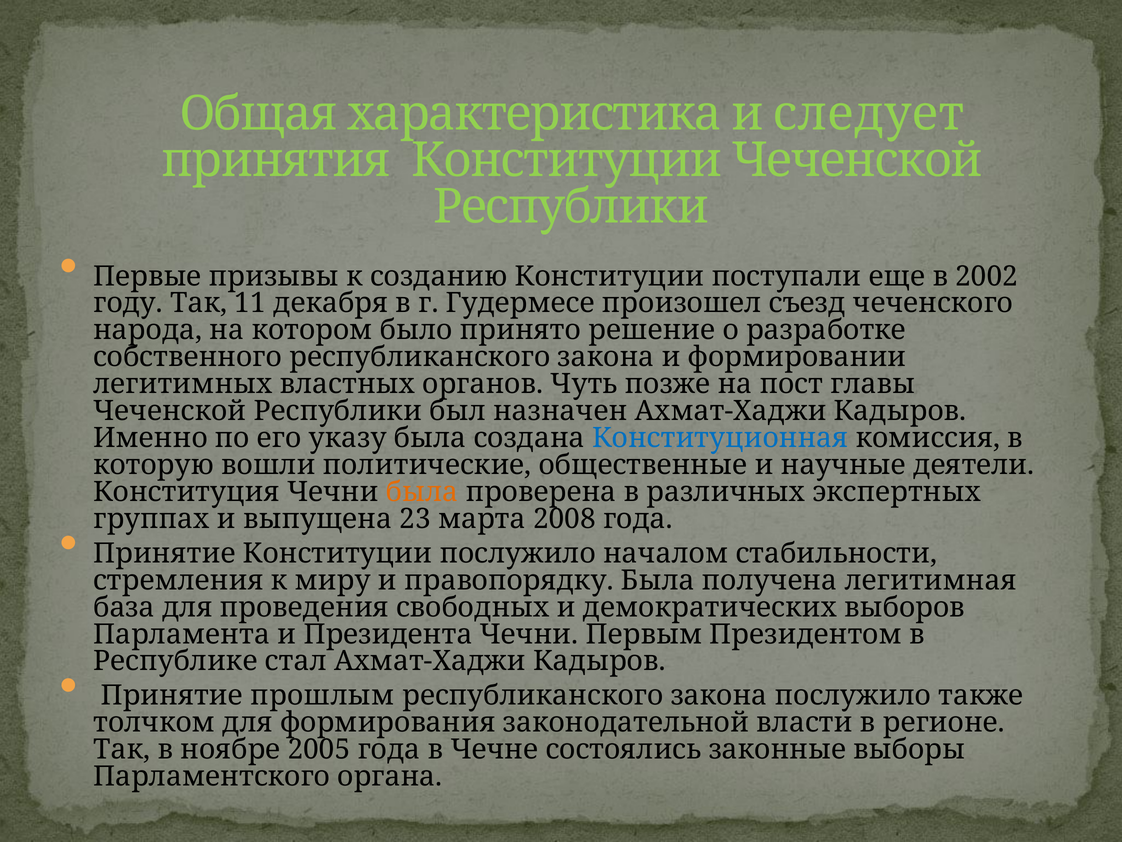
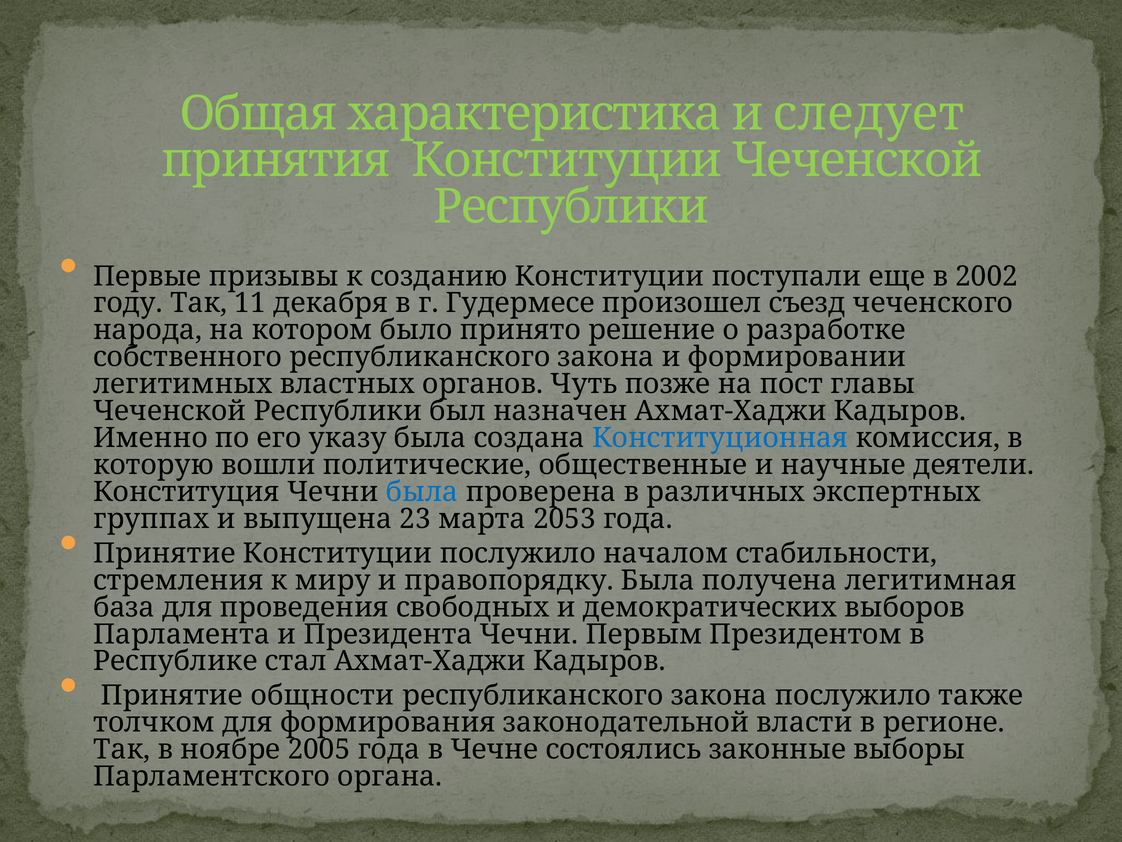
была colour: orange -> blue (422, 492)
2008: 2008 -> 2053 (564, 519)
прошлым: прошлым -> общности (322, 695)
